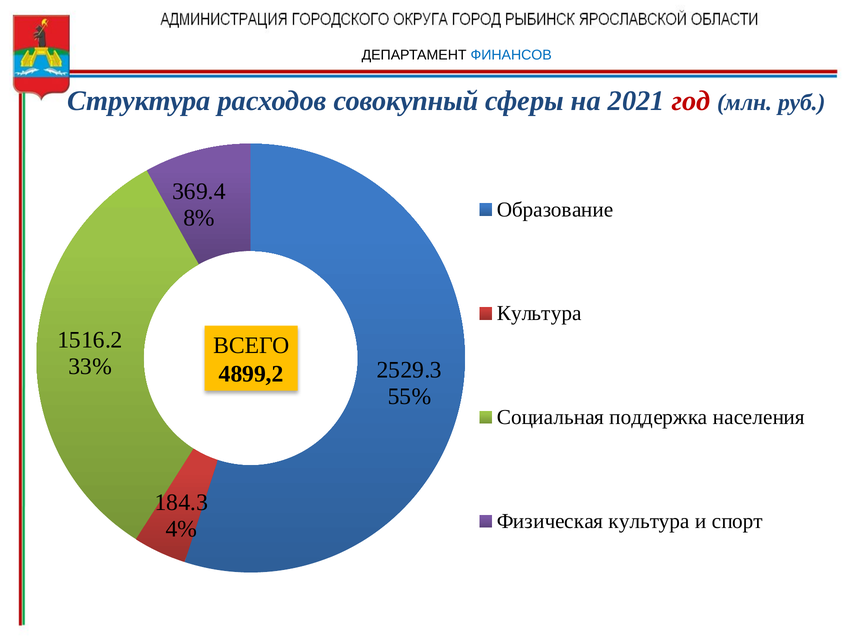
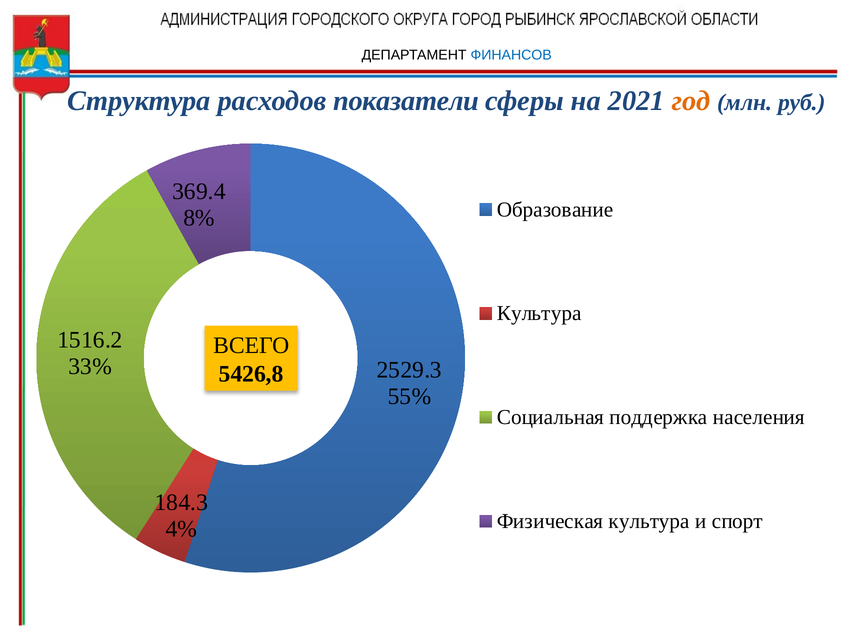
совокупный: совокупный -> показатели (406, 101)
год colour: red -> orange (691, 101)
4899,2: 4899,2 -> 5426,8 (251, 374)
